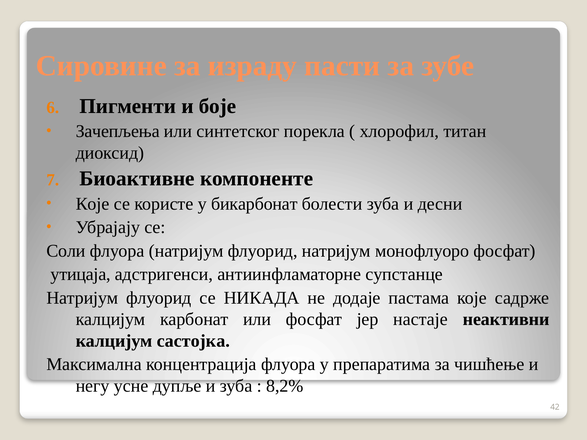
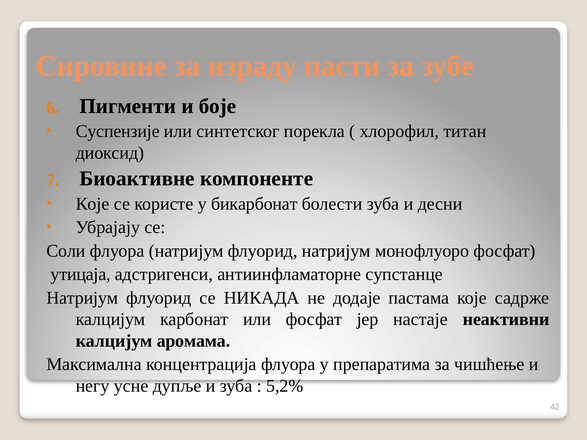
Зачепљења: Зачепљења -> Суспензије (118, 131)
састојка: састојка -> аромама (193, 341)
8,2%: 8,2% -> 5,2% (285, 386)
